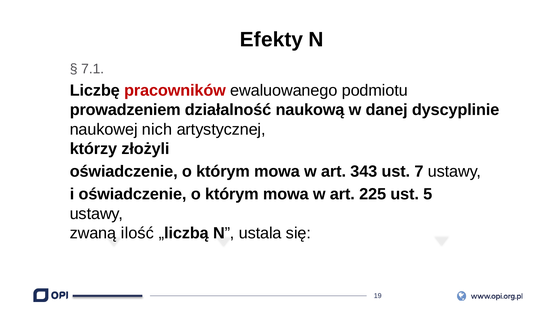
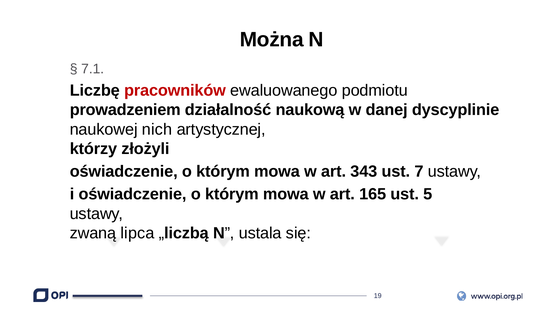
Efekty: Efekty -> Można (272, 40)
225: 225 -> 165 (373, 194)
ilość: ilość -> lipca (137, 233)
